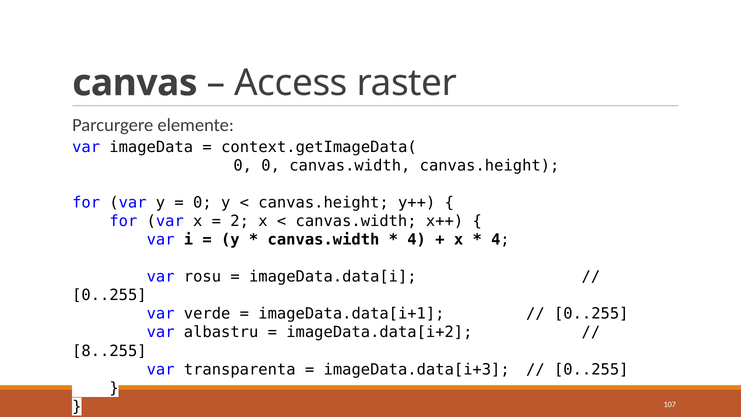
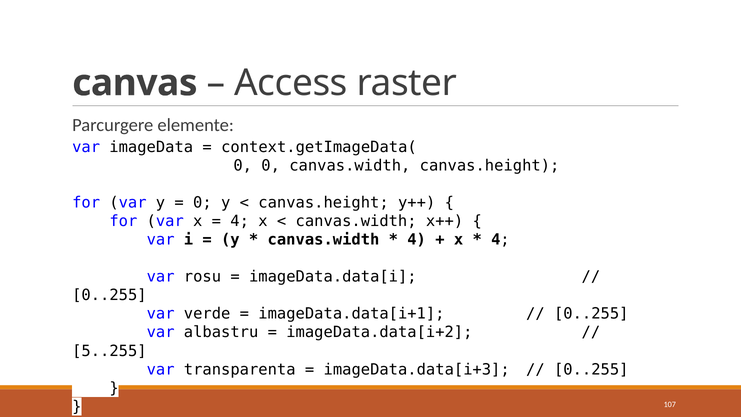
2: 2 -> 4 (240, 221)
8..255: 8..255 -> 5..255 (109, 351)
